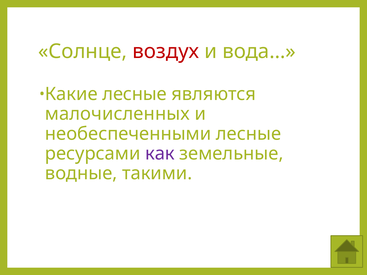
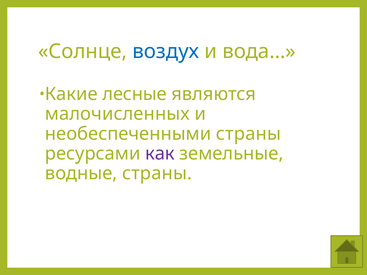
воздух colour: red -> blue (166, 52)
необеспеченными лесные: лесные -> страны (248, 134)
водные такими: такими -> страны (157, 173)
